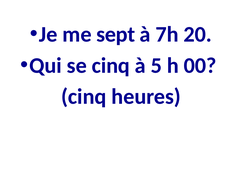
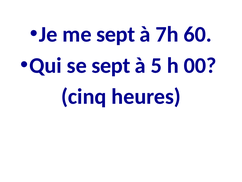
20: 20 -> 60 (198, 34)
se cinq: cinq -> sept (111, 65)
